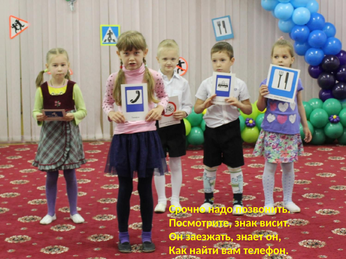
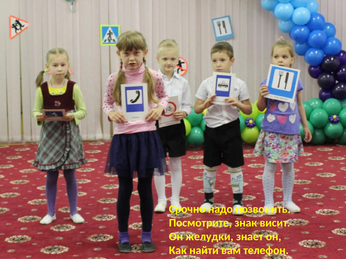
заезжать: заезжать -> желудки (210, 237)
